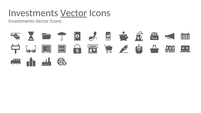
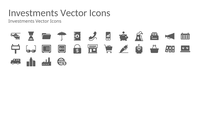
Vector underline: present -> none (74, 13)
